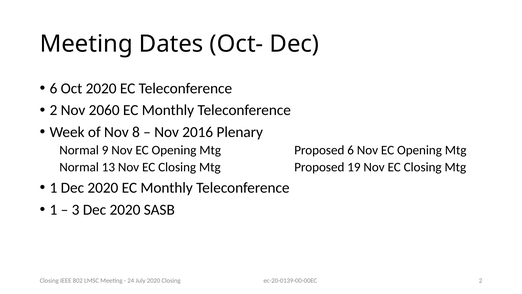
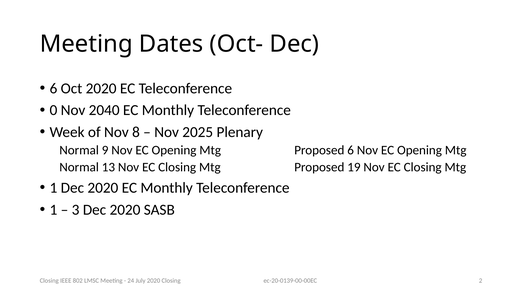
2: 2 -> 0 (53, 110)
2060: 2060 -> 2040 (104, 110)
2016: 2016 -> 2025 (198, 132)
